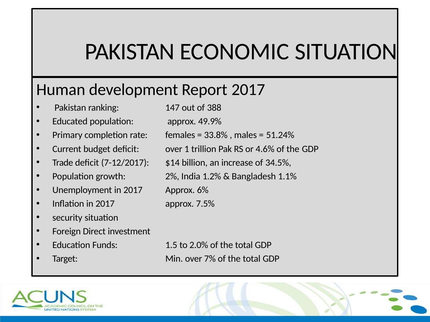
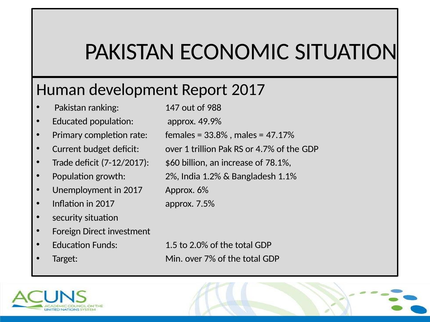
388: 388 -> 988 (214, 108)
51.24%: 51.24% -> 47.17% (280, 135)
4.6%: 4.6% -> 4.7% (265, 149)
$14: $14 -> $60 (173, 163)
34.5%: 34.5% -> 78.1% (278, 163)
